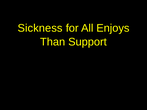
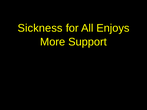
Than: Than -> More (53, 42)
